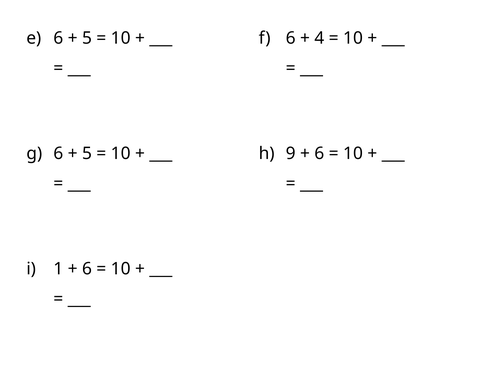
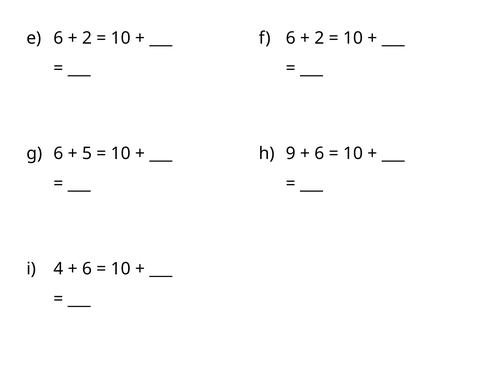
5: 5 -> 2 (87, 38)
4: 4 -> 2 (320, 38)
1: 1 -> 4 (59, 269)
